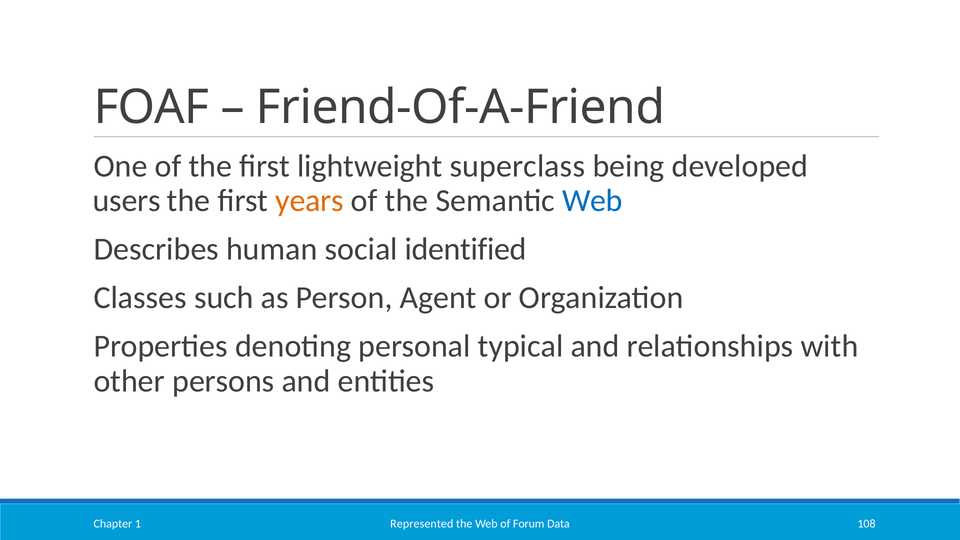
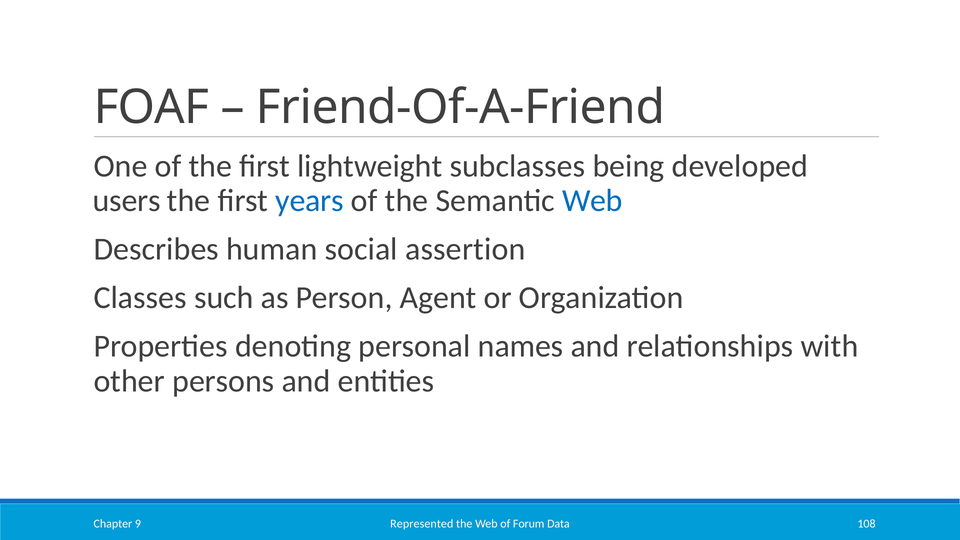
superclass: superclass -> subclasses (517, 166)
years colour: orange -> blue (310, 201)
identified: identified -> assertion (465, 249)
typical: typical -> names (521, 346)
1: 1 -> 9 (138, 524)
